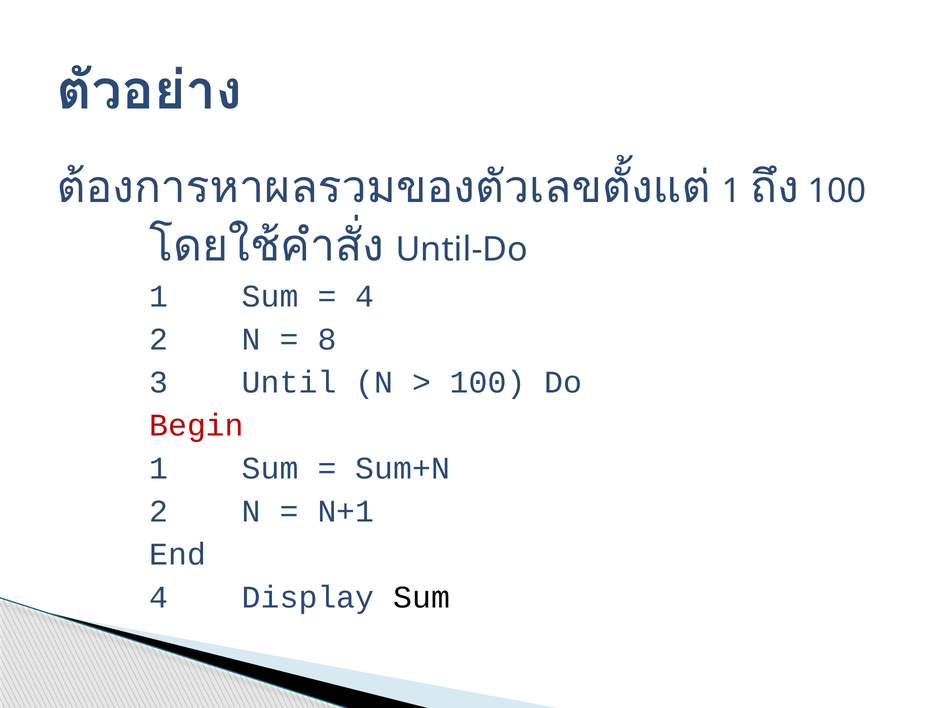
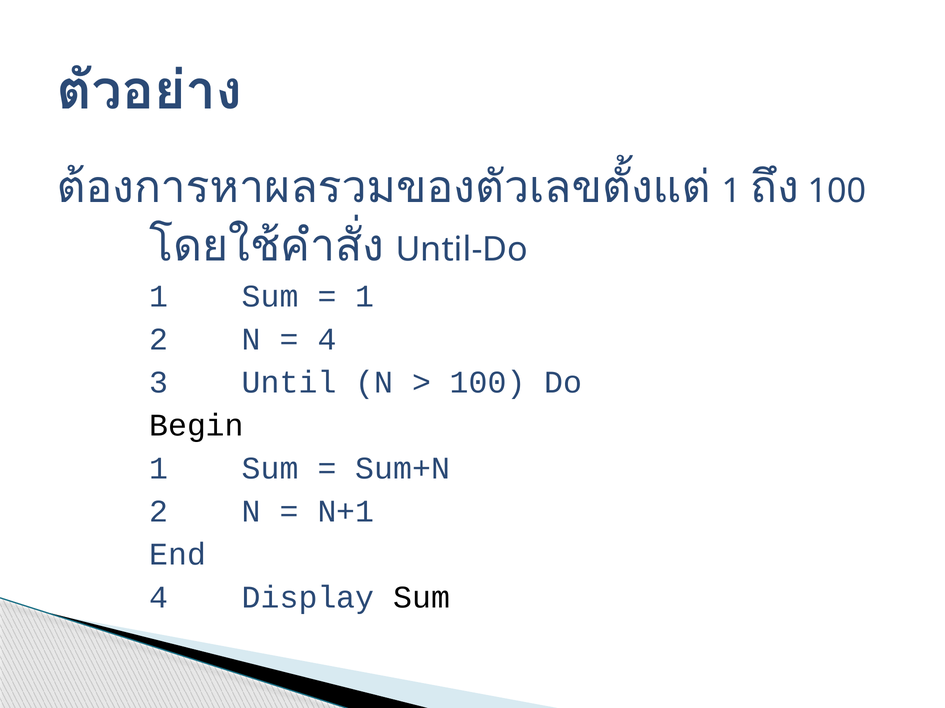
4: 4 -> 1 (365, 296)
8: 8 -> 4 (327, 339)
Begin colour: red -> black (196, 426)
